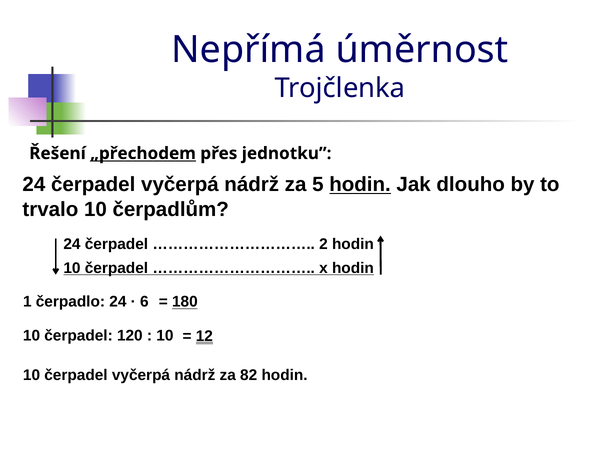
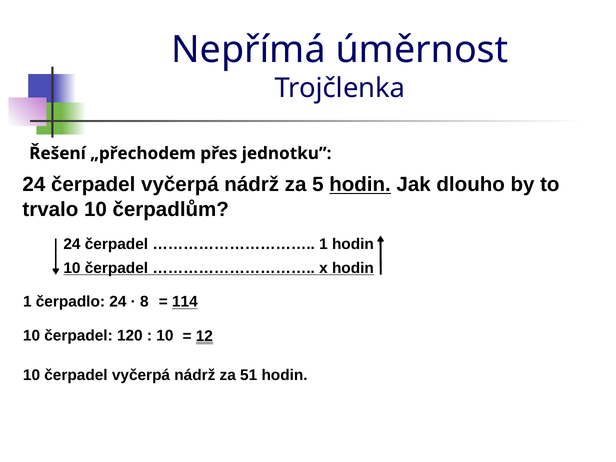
„přechodem underline: present -> none (143, 153)
2: 2 -> 1 (323, 244)
6: 6 -> 8 (144, 302)
180: 180 -> 114 (185, 302)
82: 82 -> 51 (249, 375)
